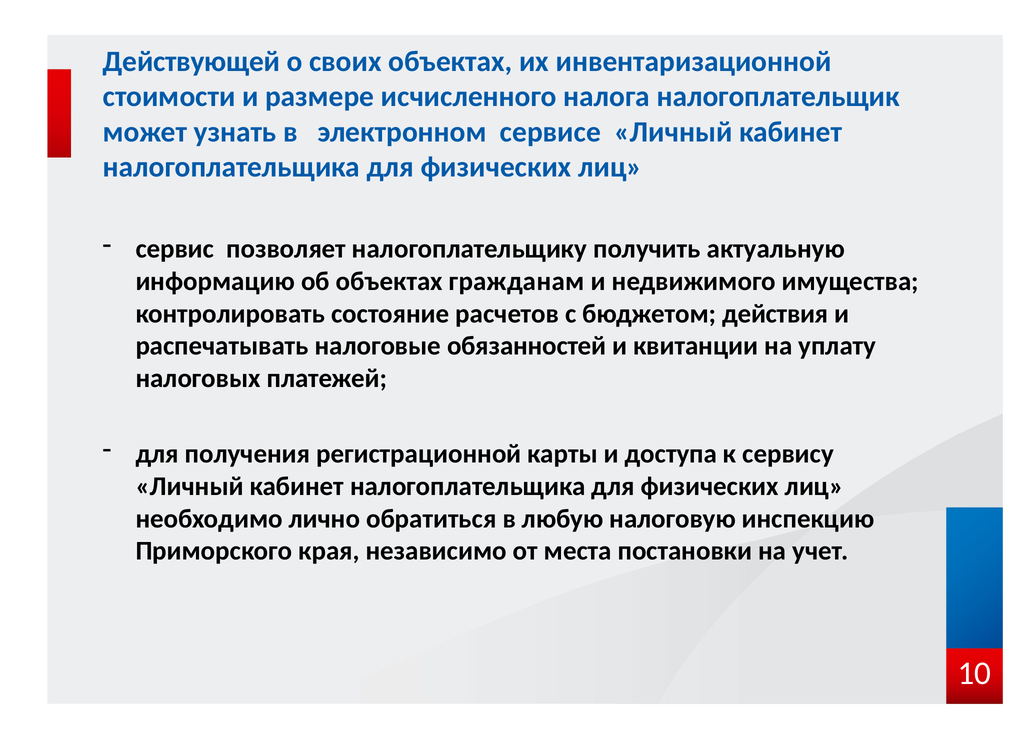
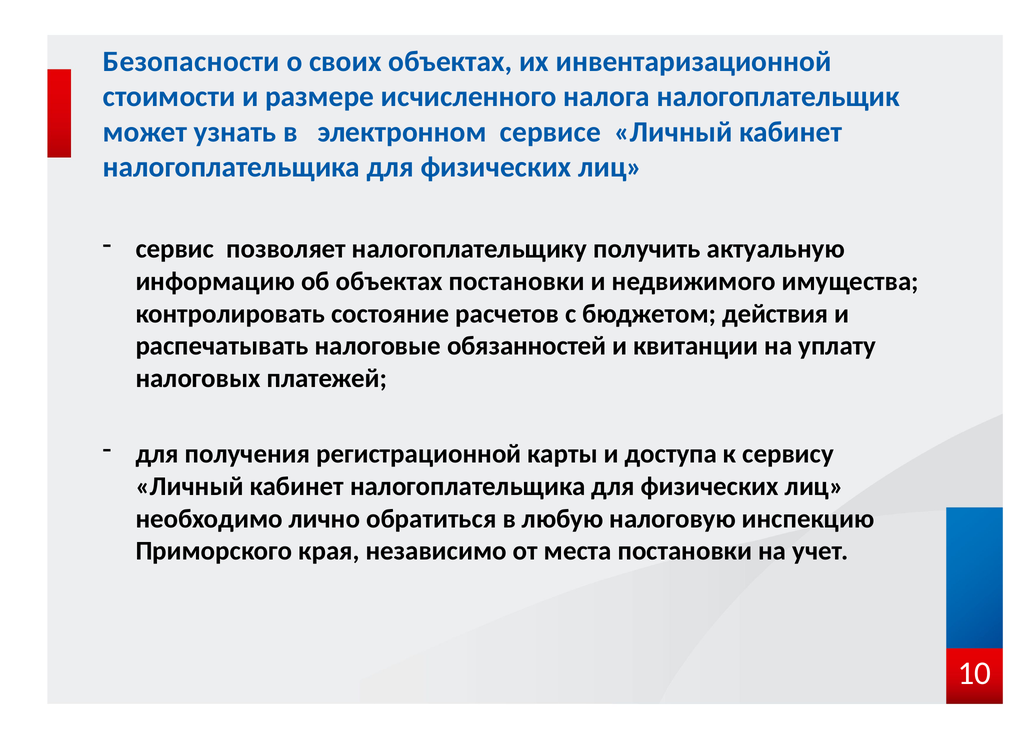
Действующей: Действующей -> Безопасности (191, 61)
объектах гражданам: гражданам -> постановки (517, 281)
